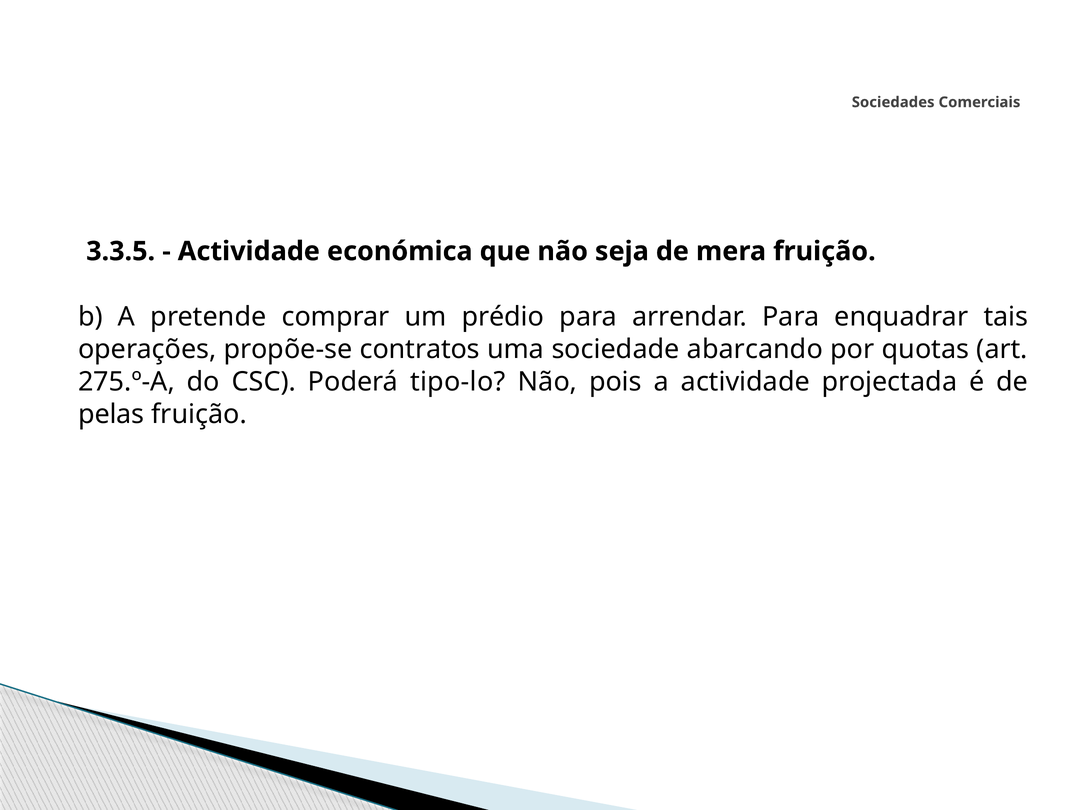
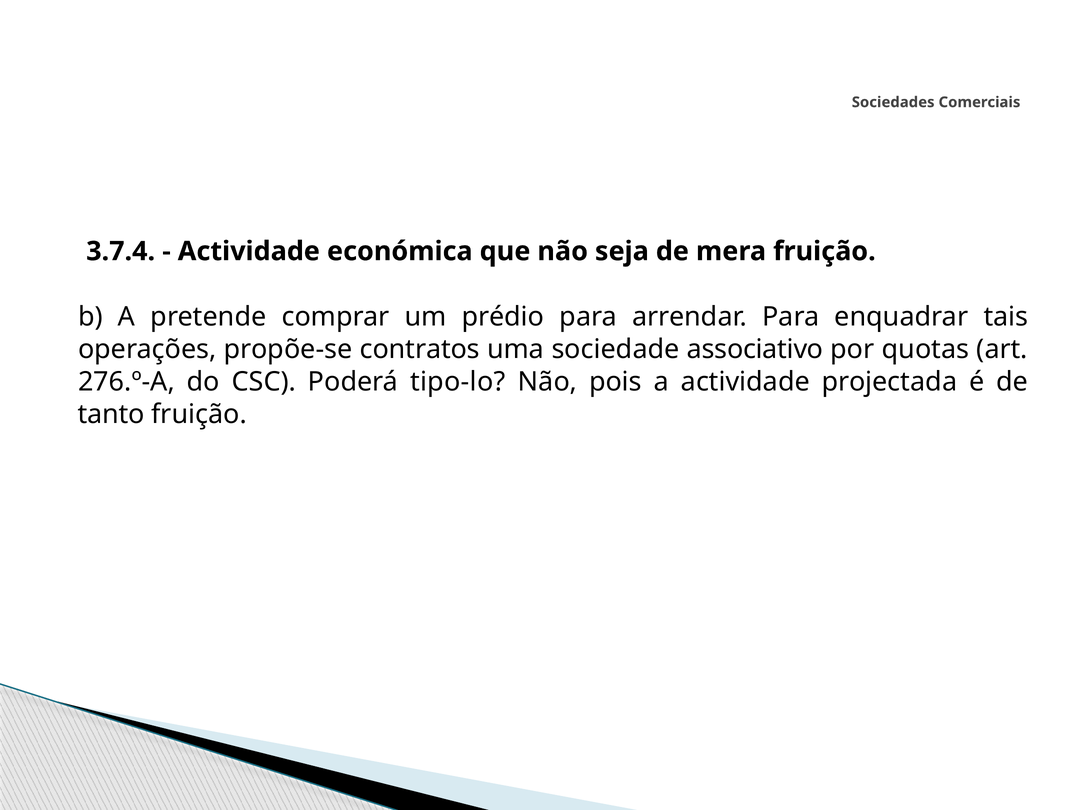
3.3.5: 3.3.5 -> 3.7.4 (121, 251)
abarcando: abarcando -> associativo (755, 349)
275.º-A: 275.º-A -> 276.º-A (126, 382)
pelas: pelas -> tanto (111, 414)
